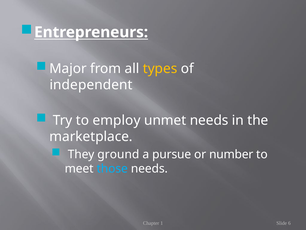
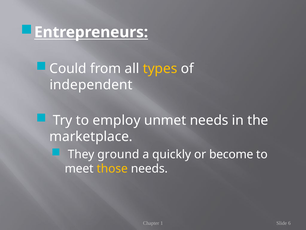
Major: Major -> Could (68, 68)
pursue: pursue -> quickly (172, 154)
number: number -> become (231, 154)
those colour: light blue -> yellow (112, 168)
